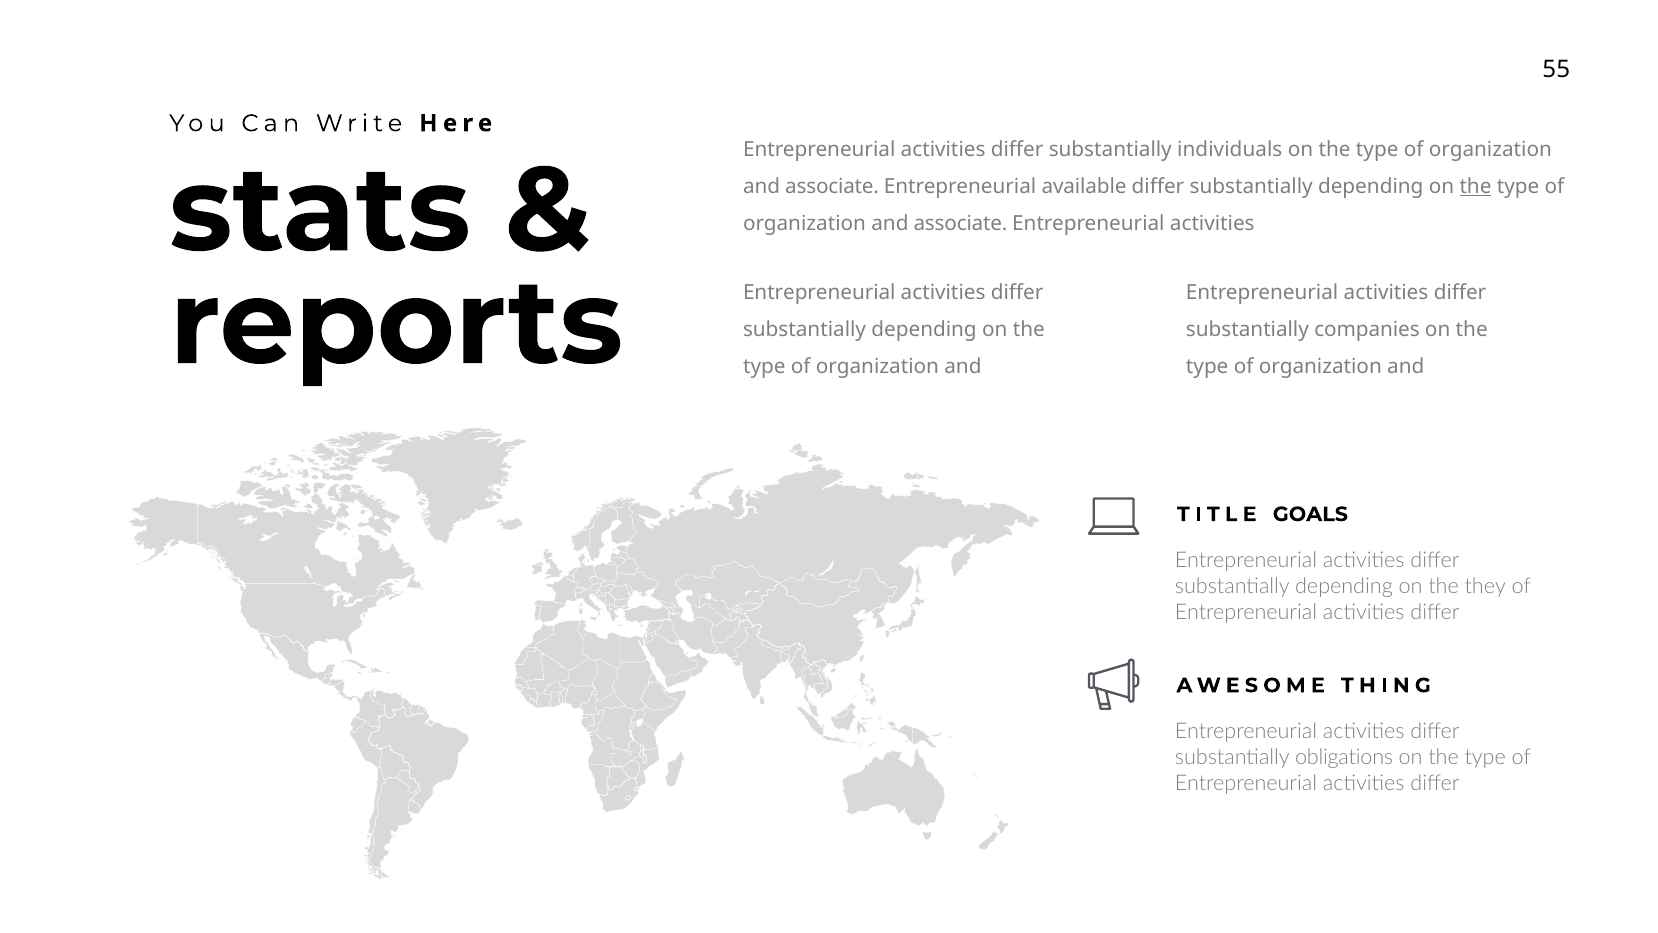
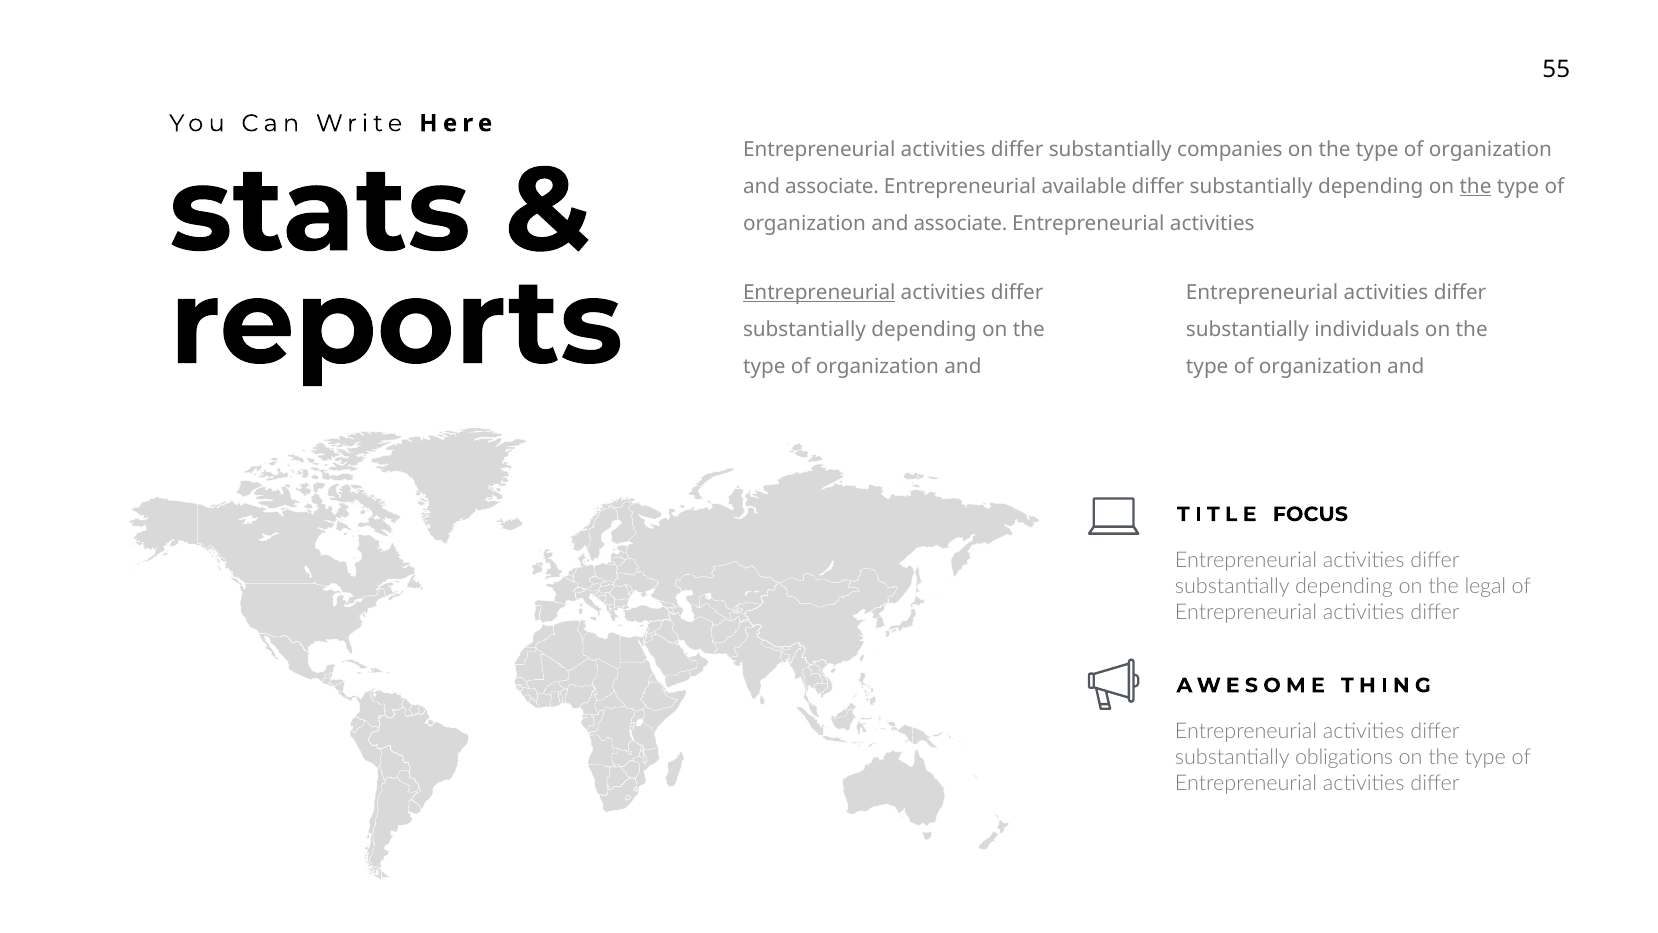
individuals: individuals -> companies (1230, 149)
Entrepreneurial underline: none -> present (819, 292)
companies: companies -> individuals (1367, 330)
GOALS: GOALS -> FOCUS (1310, 514)
they: they -> legal (1485, 586)
